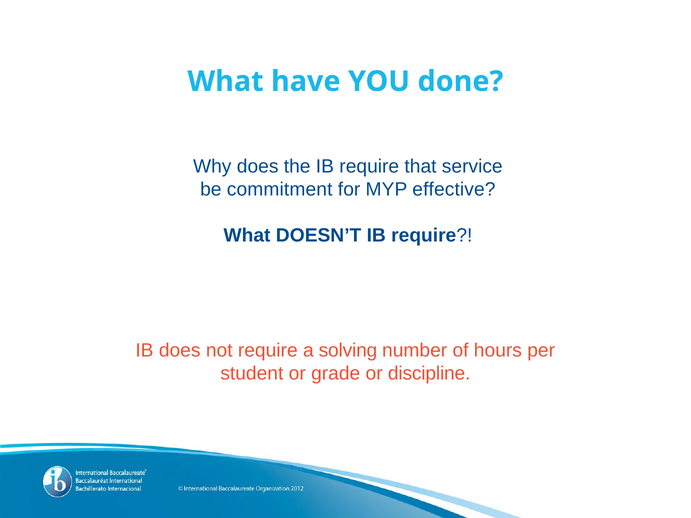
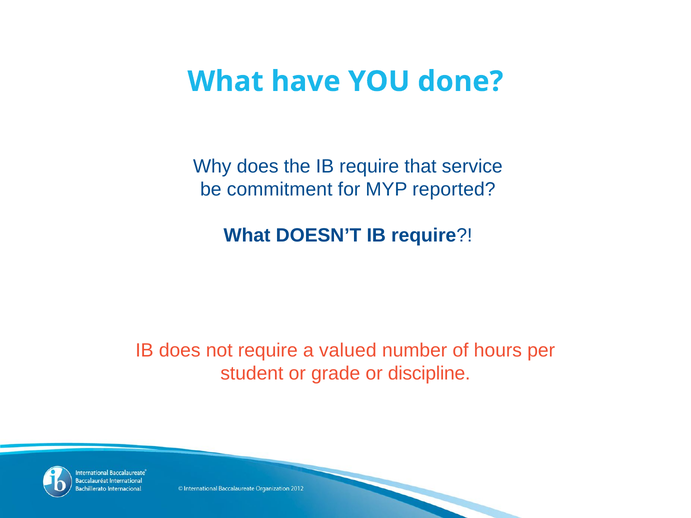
effective: effective -> reported (454, 190)
solving: solving -> valued (348, 350)
